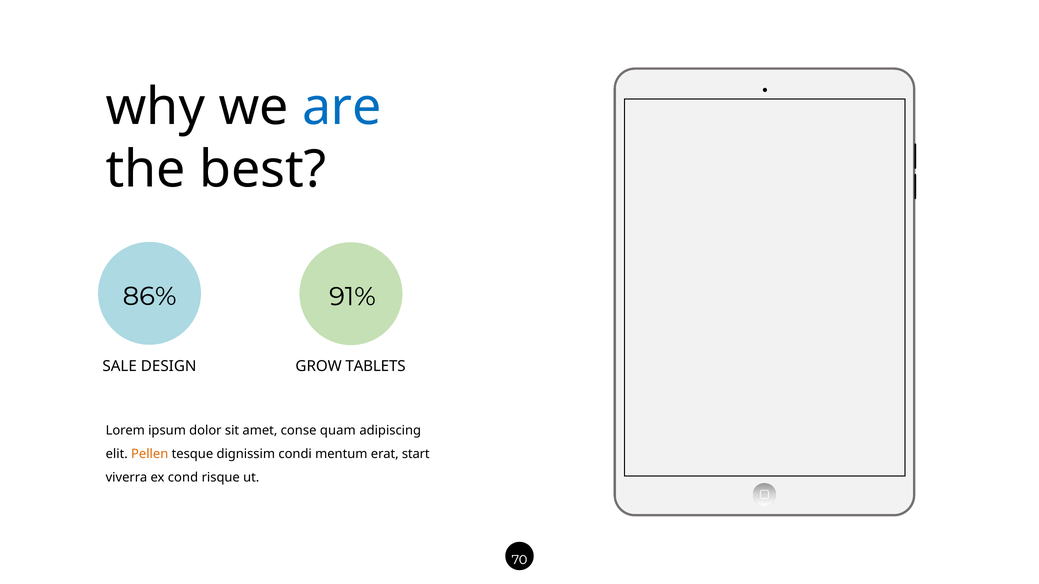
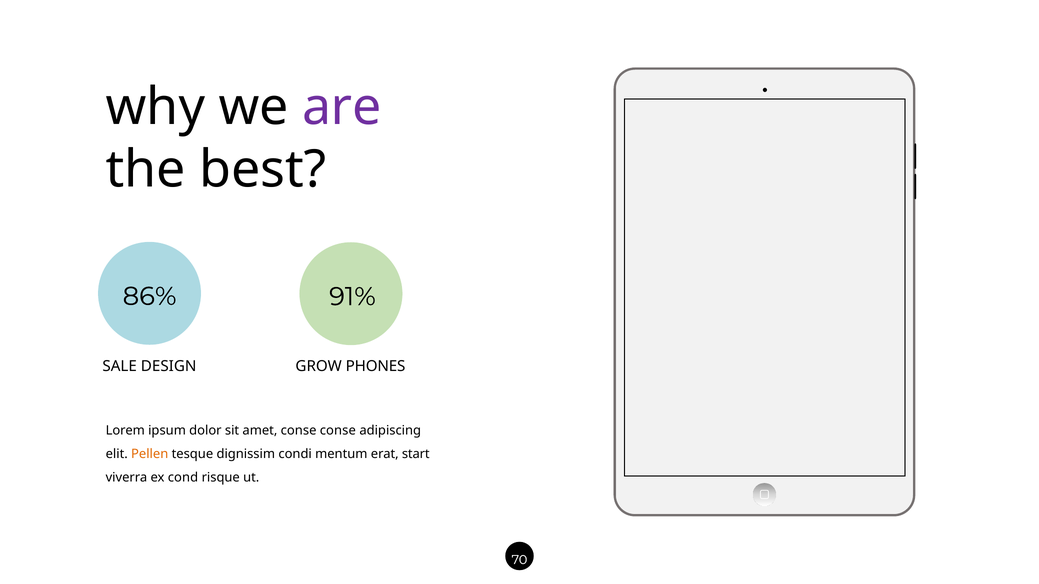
are colour: blue -> purple (342, 107)
TABLETS: TABLETS -> PHONES (376, 366)
conse quam: quam -> conse (338, 431)
